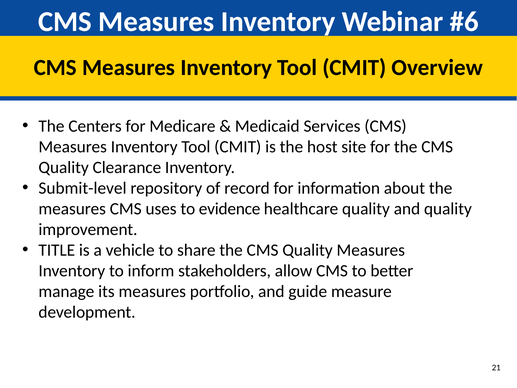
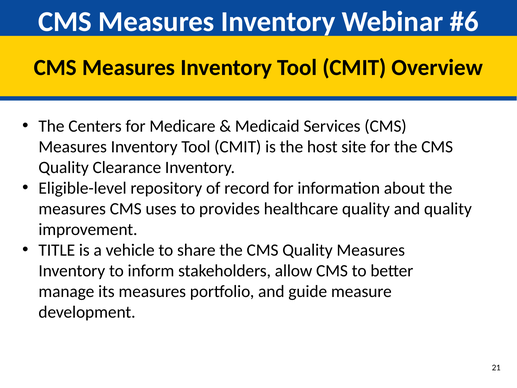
Submit-level: Submit-level -> Eligible-level (83, 188)
evidence: evidence -> provides (229, 209)
